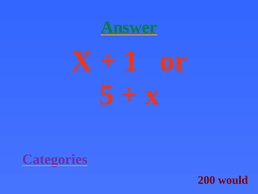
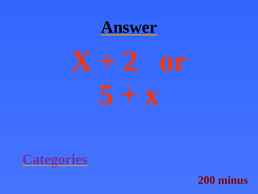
Answer colour: green -> black (129, 27)
1: 1 -> 2 (131, 61)
would: would -> minus (233, 180)
